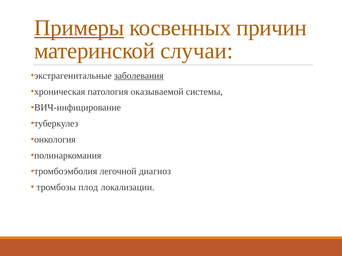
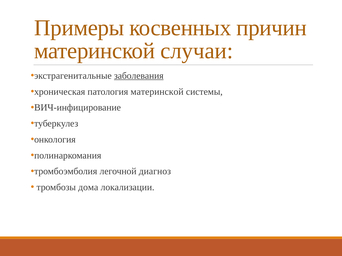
Примеры underline: present -> none (79, 28)
патология оказываемой: оказываемой -> материнской (157, 92)
плод: плод -> дома (88, 188)
